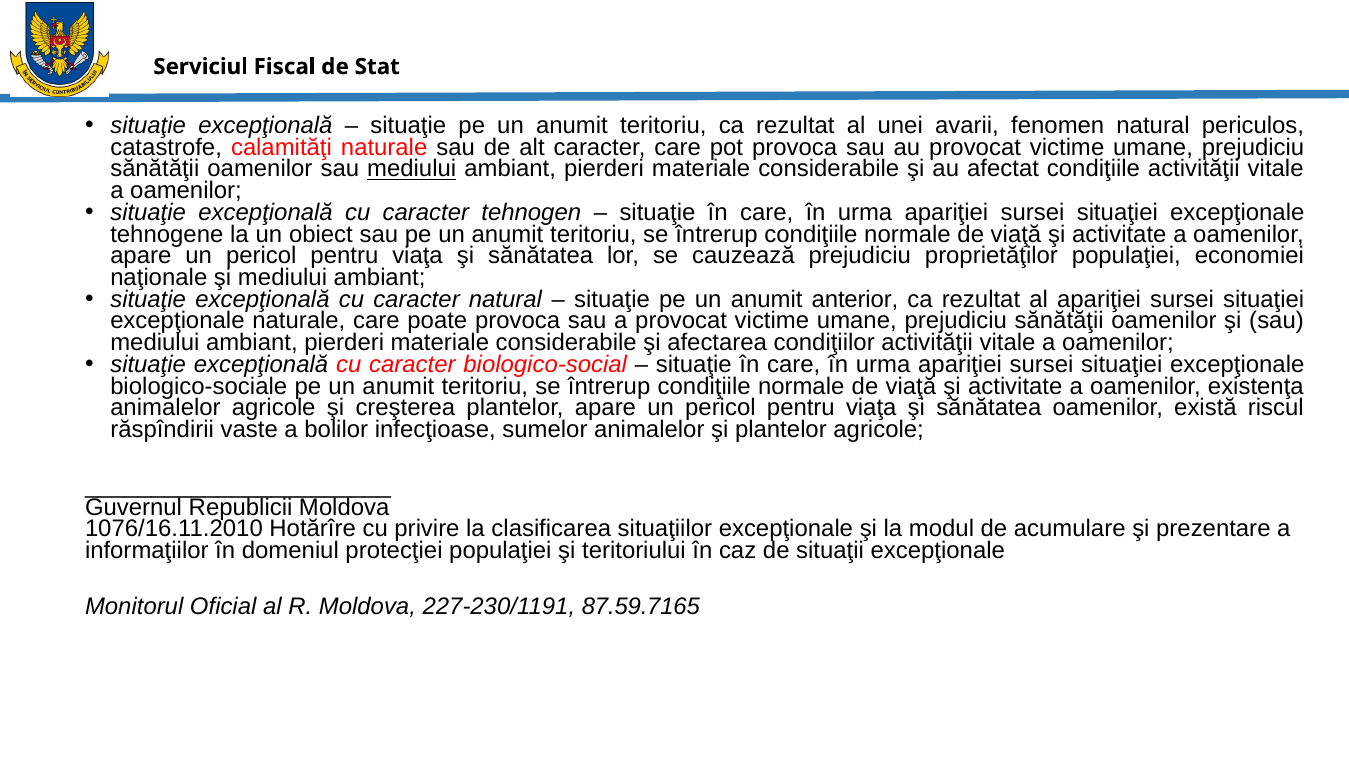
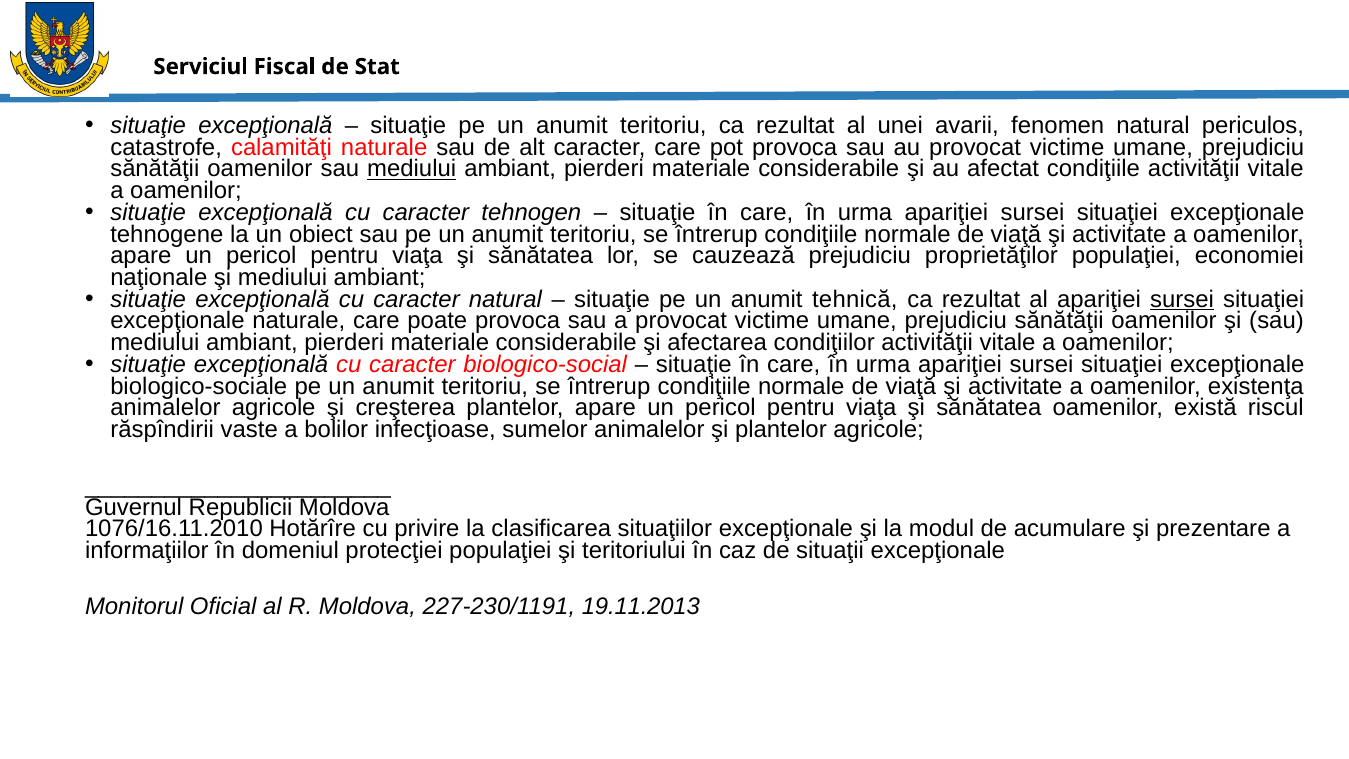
anterior: anterior -> tehnică (855, 299)
sursei underline: none -> present (1182, 299)
87.59.7165: 87.59.7165 -> 19.11.2013 (641, 607)
